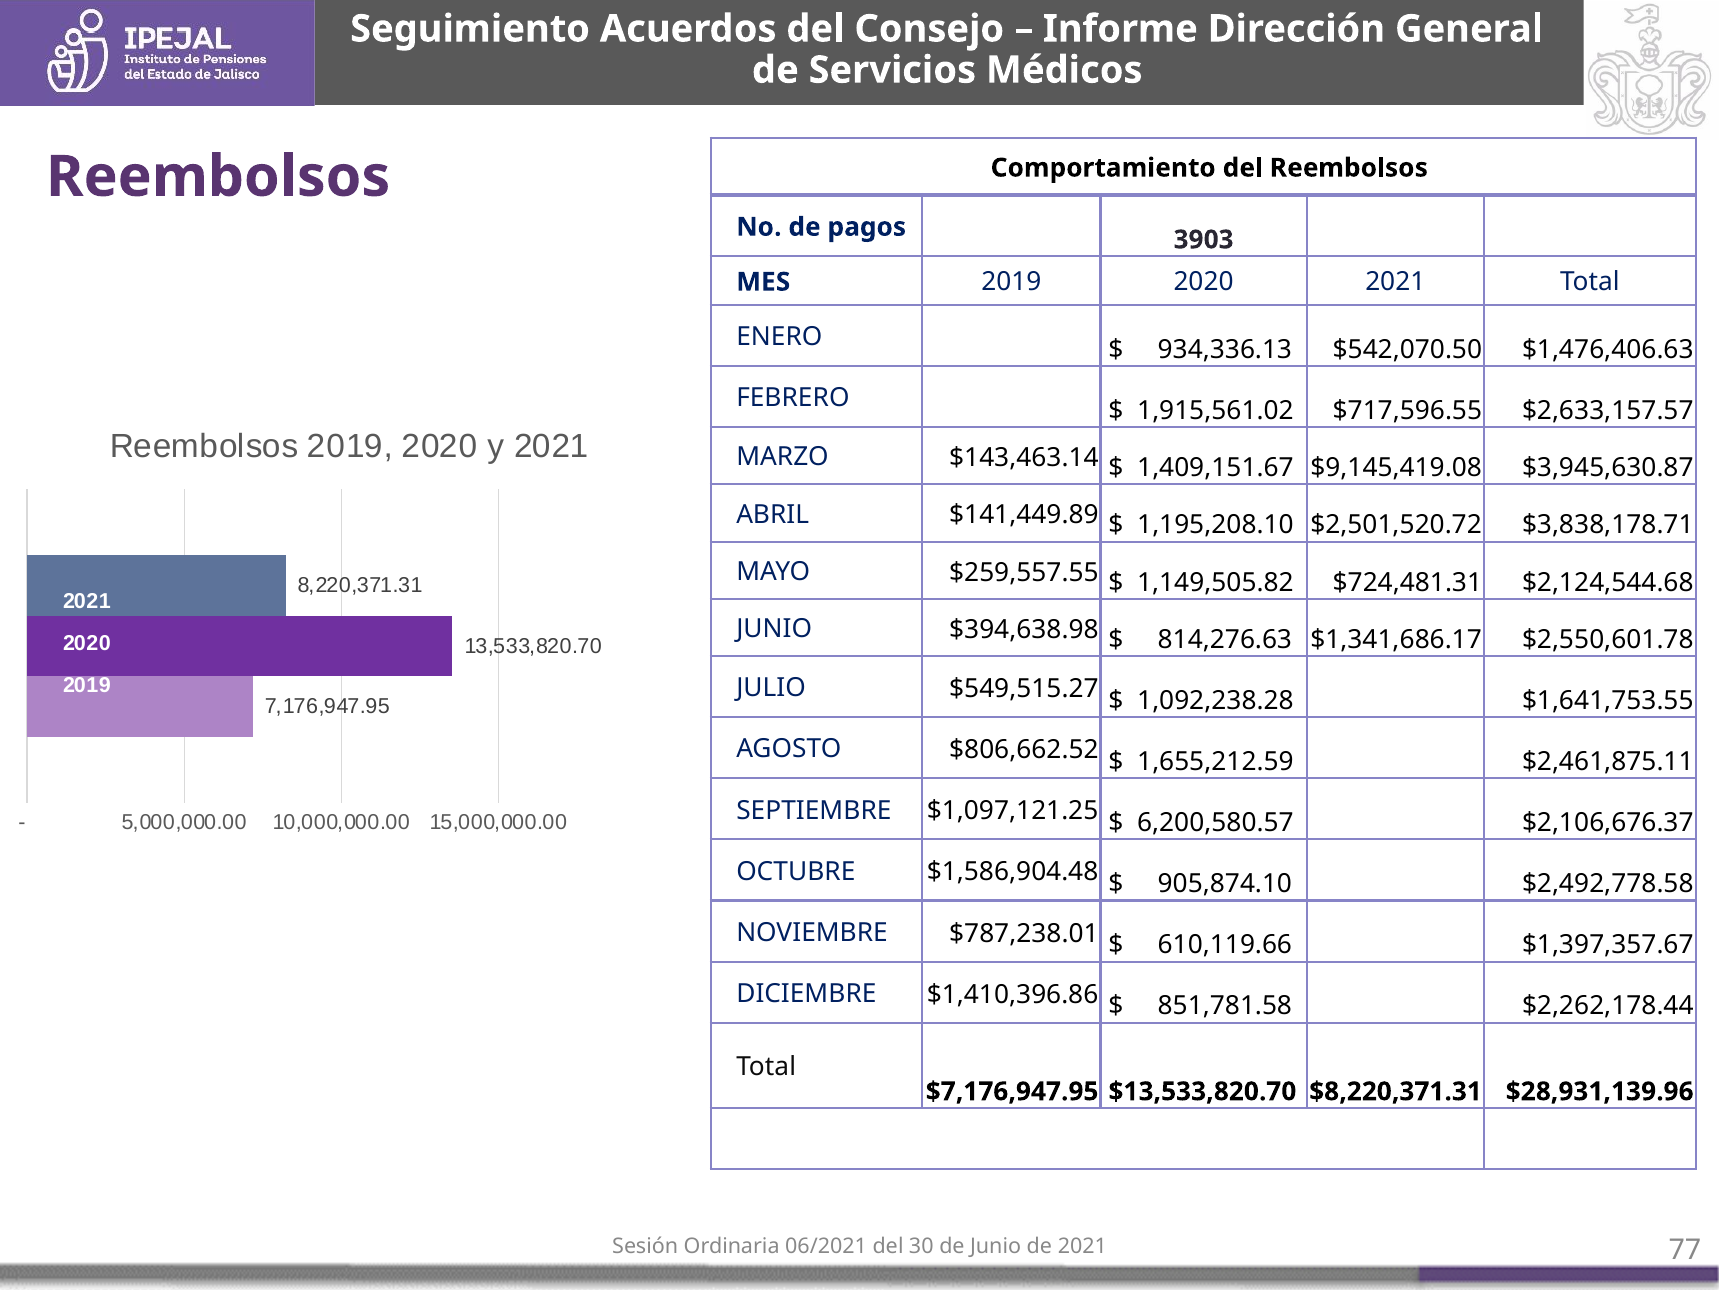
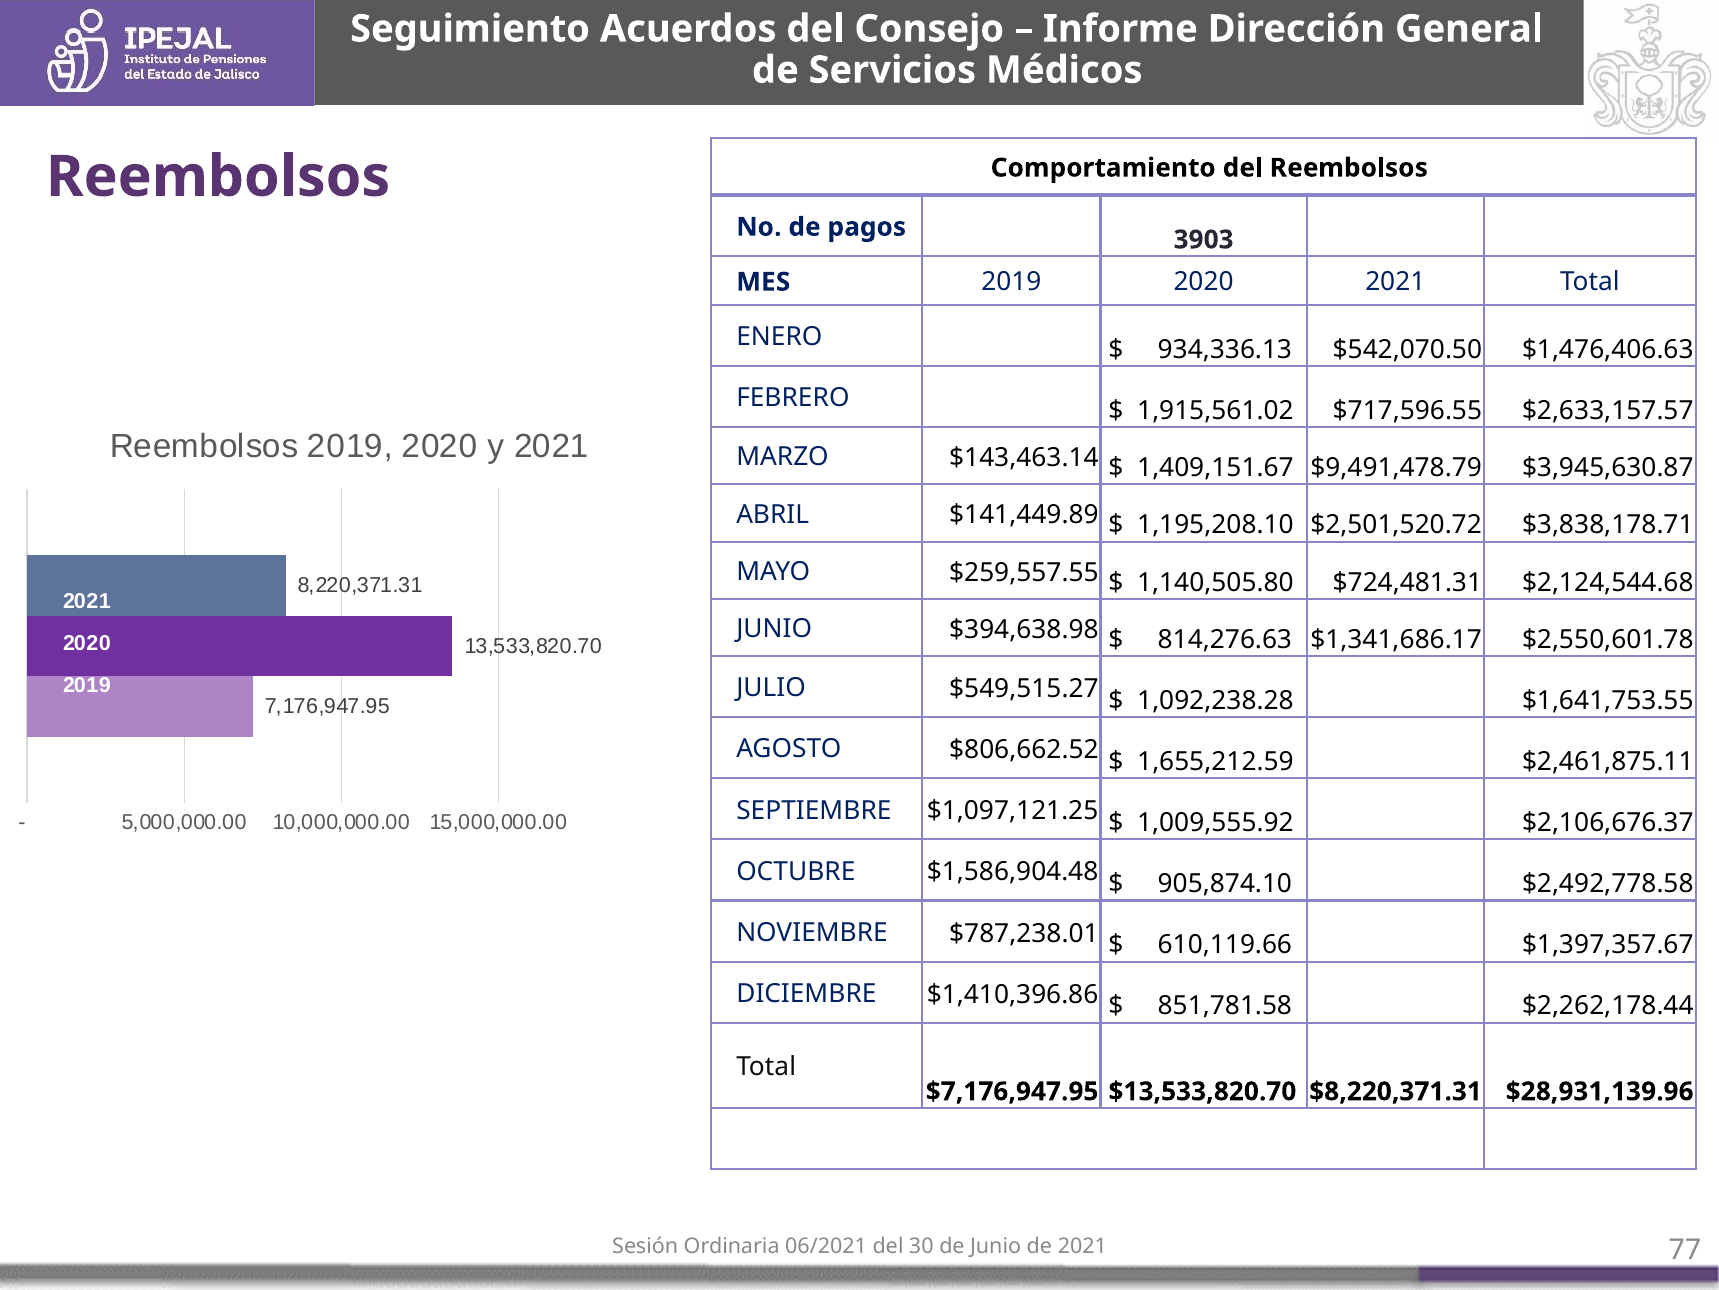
$9,145,419.08: $9,145,419.08 -> $9,491,478.79 (1396, 468)
1,149,505.82: 1,149,505.82 -> 1,140,505.80 (1215, 582)
6,200,580.57: 6,200,580.57 -> 1,009,555.92 (1215, 823)
